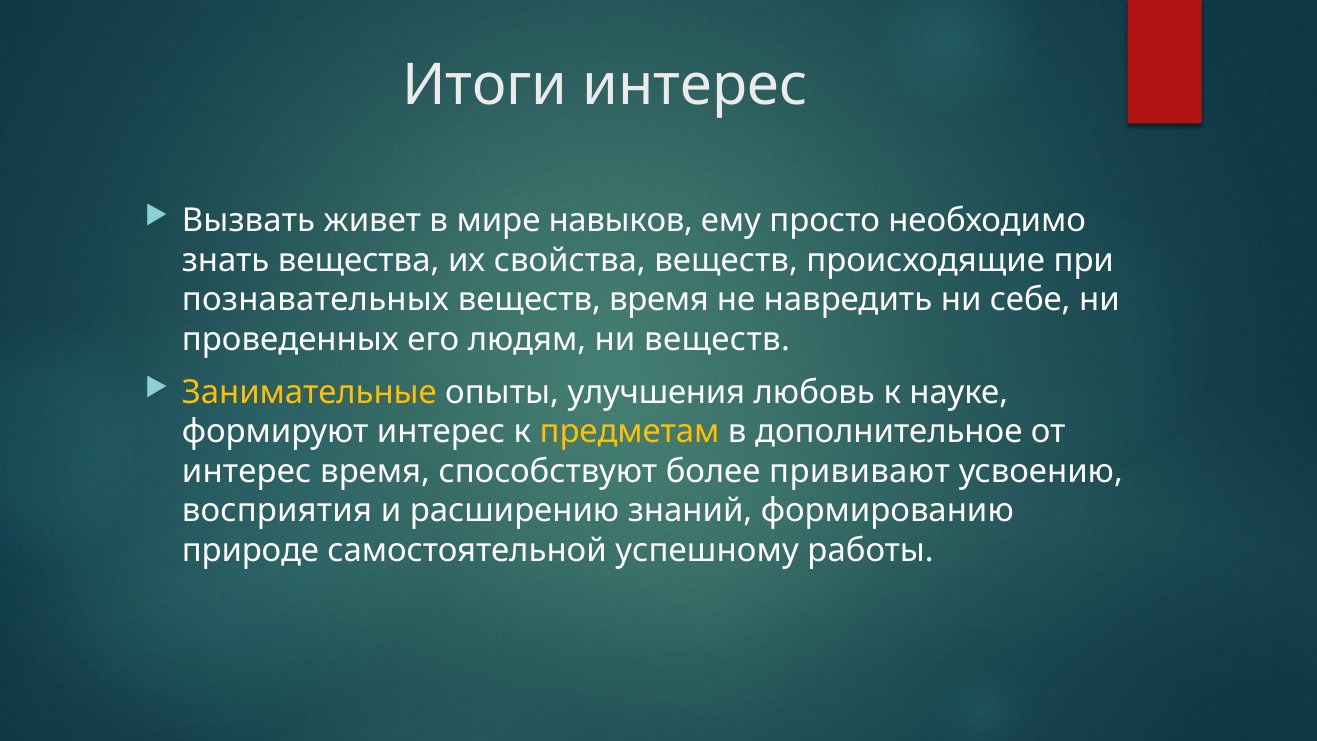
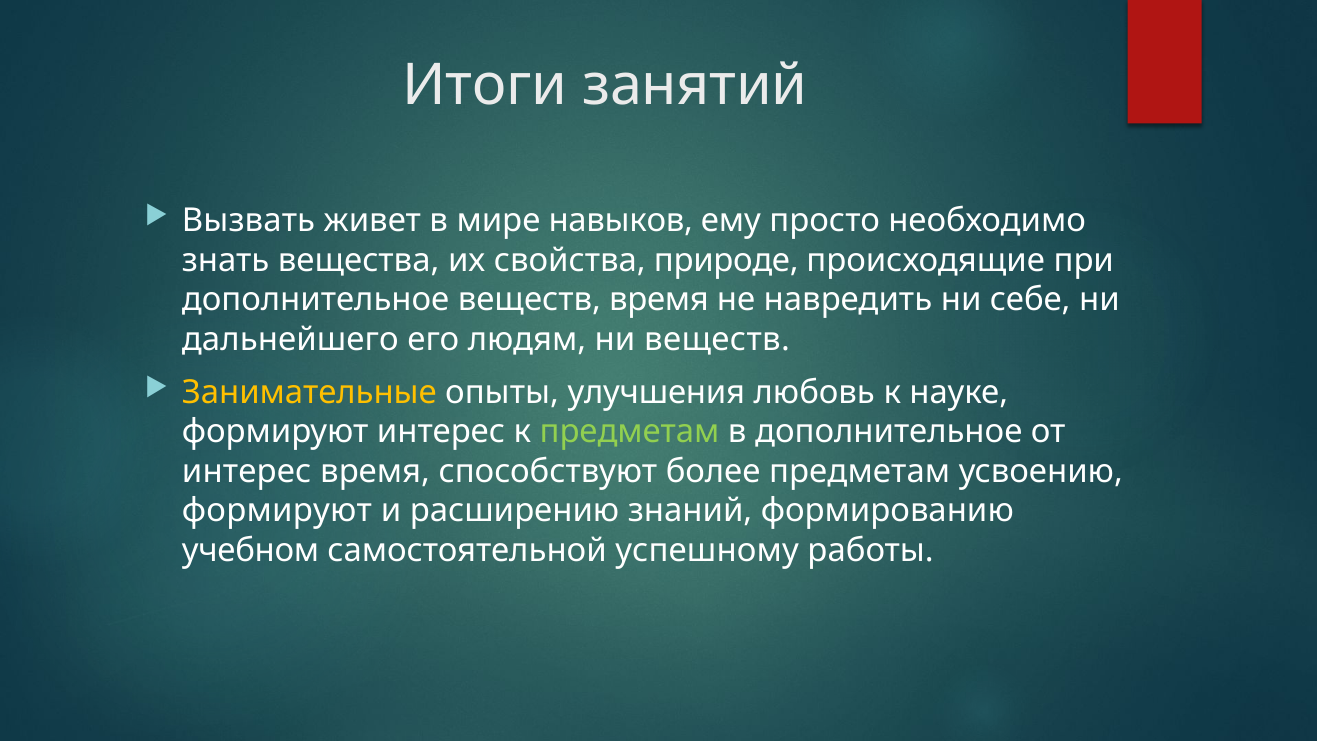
Итоги интерес: интерес -> занятий (695, 86)
свойства веществ: веществ -> природе (726, 260)
познавательных: познавательных -> дополнительное (316, 300)
проведенных: проведенных -> дальнейшего (290, 339)
предметам colour: yellow -> light green (630, 432)
более прививают: прививают -> предметам (860, 471)
восприятия: восприятия -> формируют (277, 511)
природе: природе -> учебном (251, 550)
